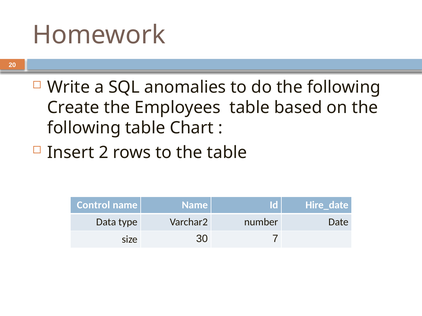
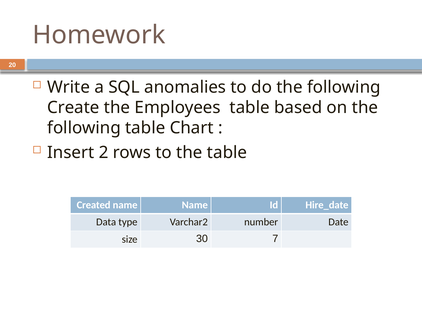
Control: Control -> Created (94, 205)
